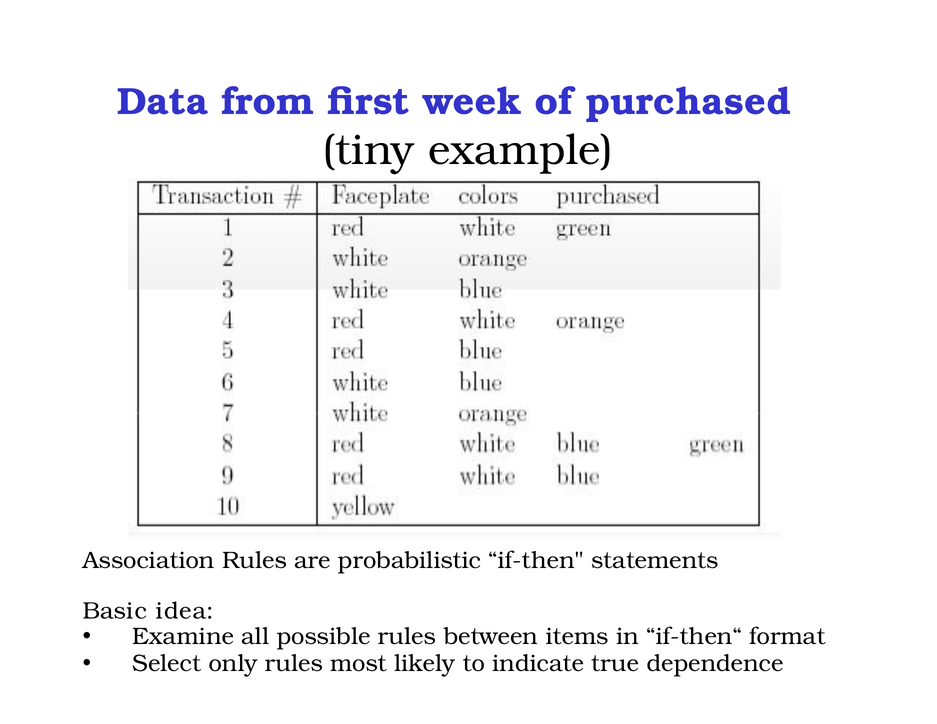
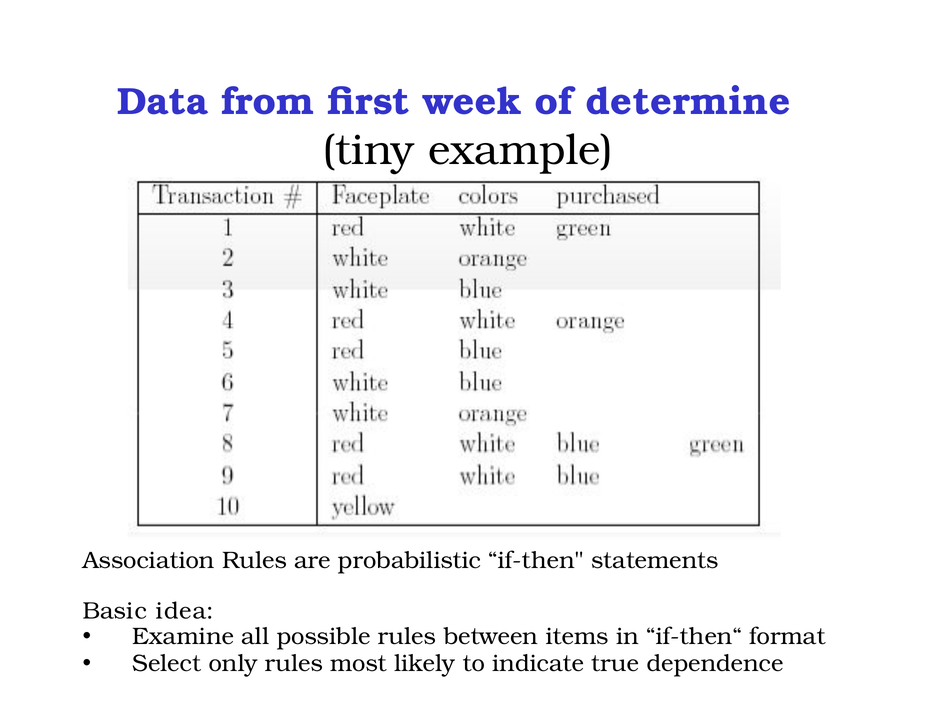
purchased: purchased -> determine (688, 102)
